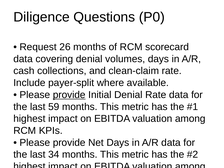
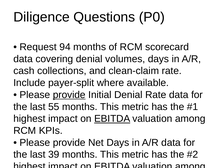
26: 26 -> 94 (65, 47)
59: 59 -> 55 (54, 107)
EBITDA underline: none -> present (112, 119)
34: 34 -> 39 (54, 155)
